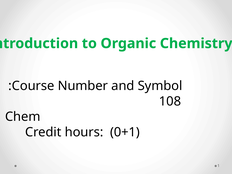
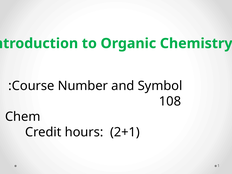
0+1: 0+1 -> 2+1 (125, 132)
